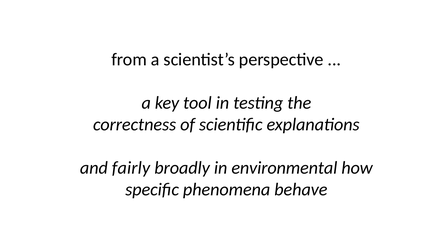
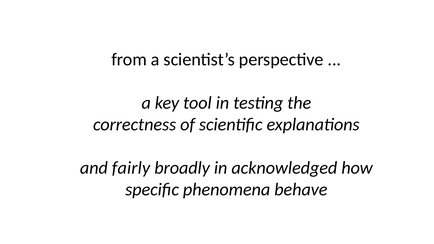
environmental: environmental -> acknowledged (284, 168)
